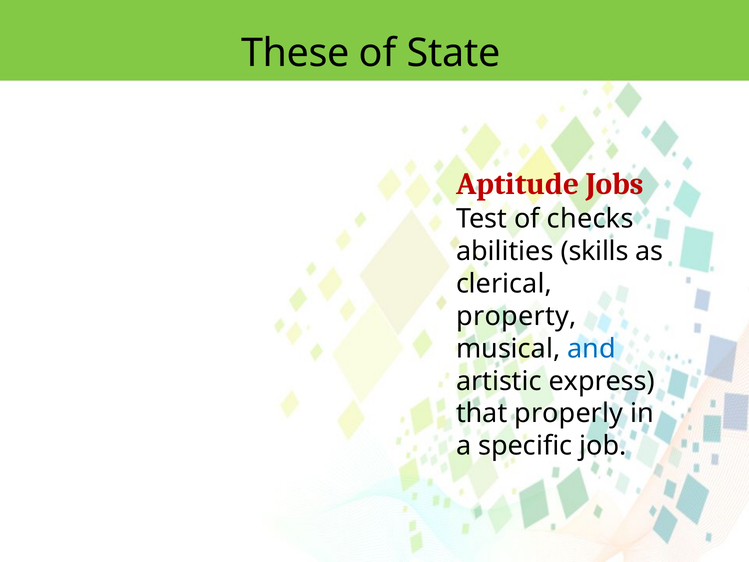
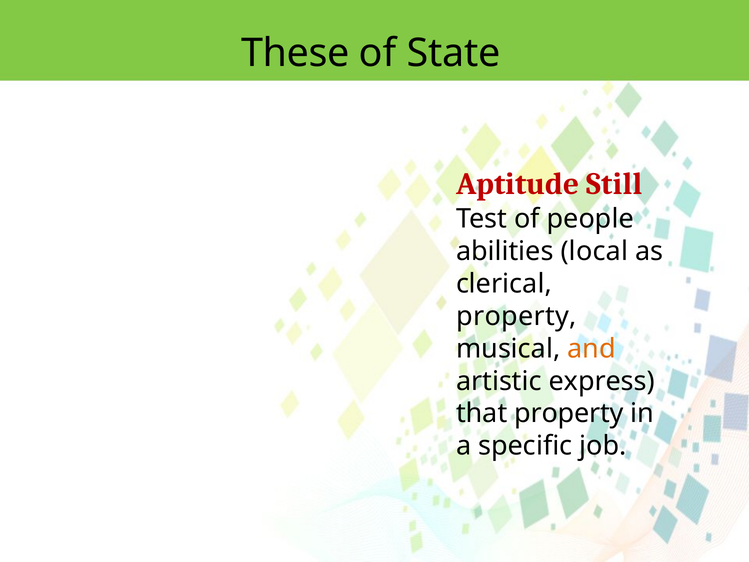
Jobs: Jobs -> Still (614, 184)
checks: checks -> people (590, 219)
skills: skills -> local (594, 251)
and colour: blue -> orange (592, 349)
that properly: properly -> property (569, 413)
